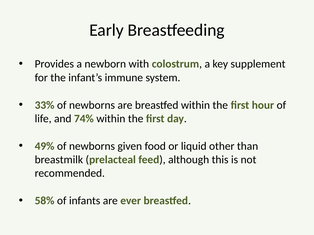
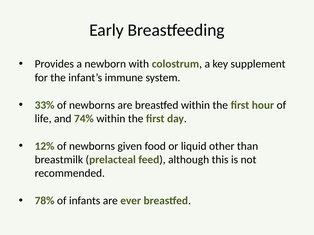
49%: 49% -> 12% (45, 146)
58%: 58% -> 78% (45, 201)
